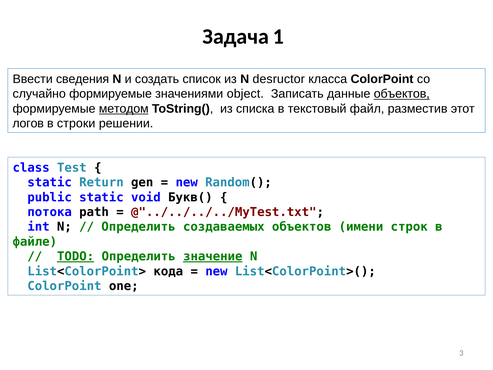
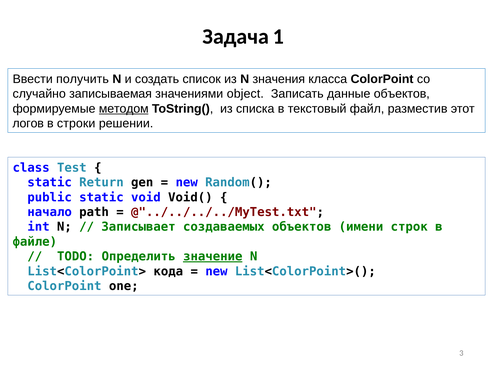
сведения: сведения -> получить (82, 79)
desructor: desructor -> значения (279, 79)
случайно формируемые: формируемые -> записываемая (111, 94)
объектов underline: present -> none (402, 94)
Букв(: Букв( -> Void( (190, 197)
потока: потока -> начало (50, 212)
Определить: Определить -> Записывает (139, 227)
TODO underline: present -> none (76, 256)
